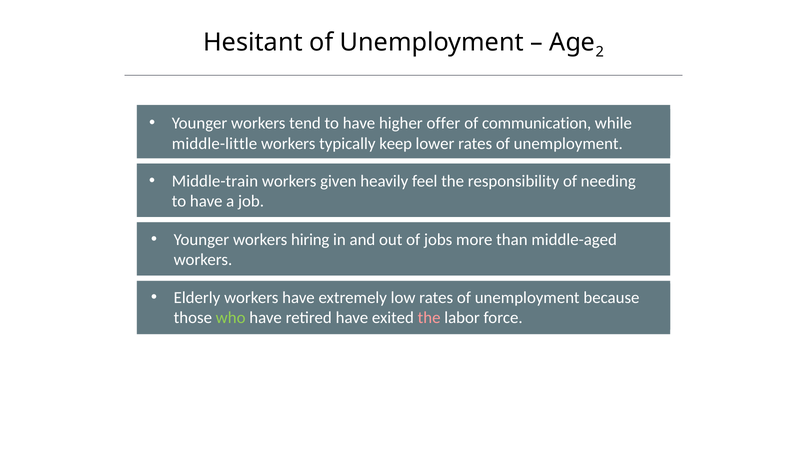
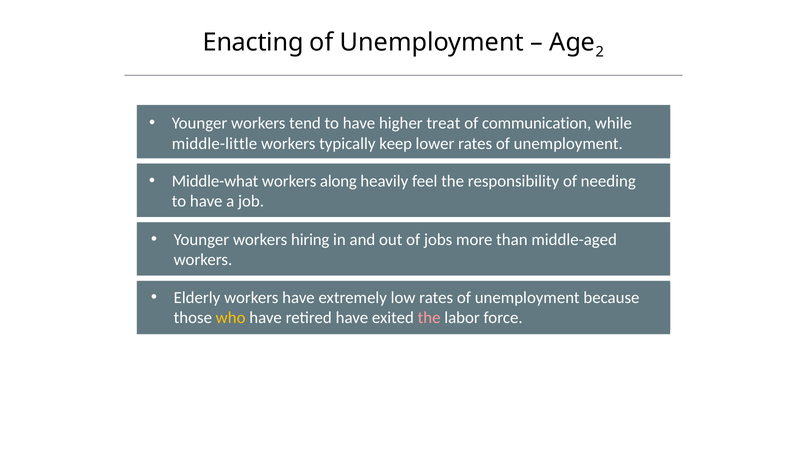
Hesitant: Hesitant -> Enacting (253, 42)
offer: offer -> treat (443, 123)
Middle-train: Middle-train -> Middle-what (215, 181)
given: given -> along (338, 181)
who colour: light green -> yellow (231, 318)
